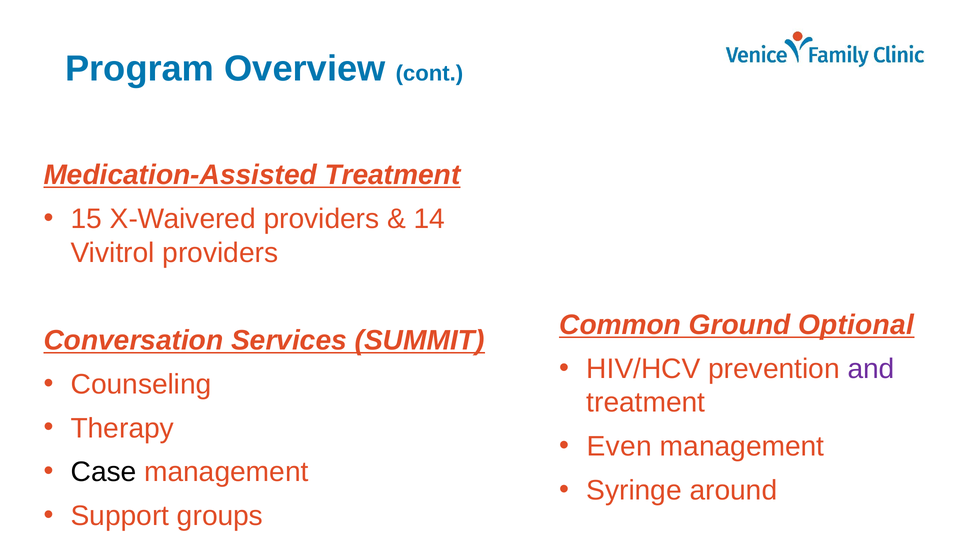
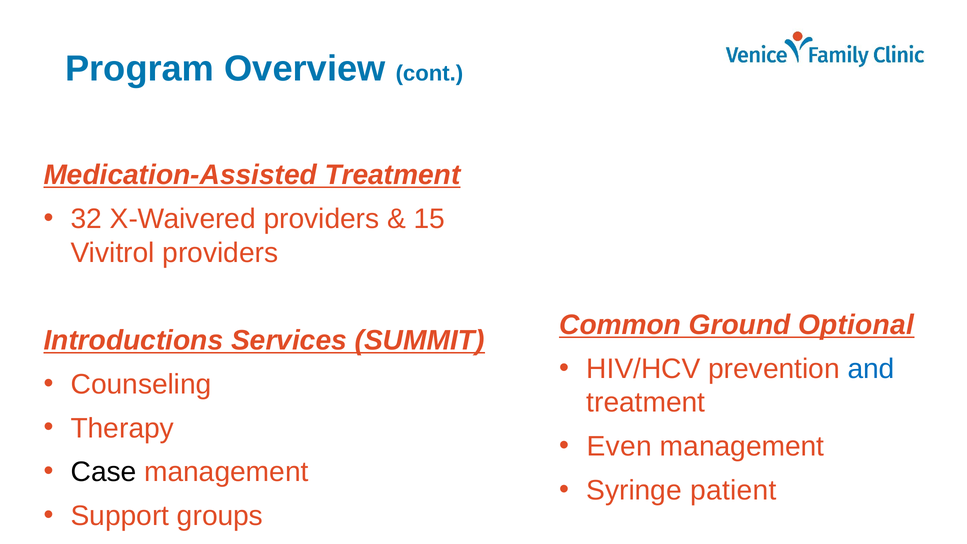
15: 15 -> 32 (86, 219)
14: 14 -> 15 (429, 219)
Conversation: Conversation -> Introductions (133, 340)
and colour: purple -> blue (871, 369)
around: around -> patient (733, 490)
